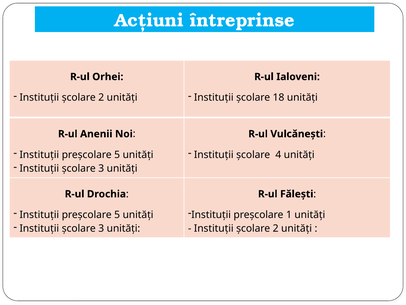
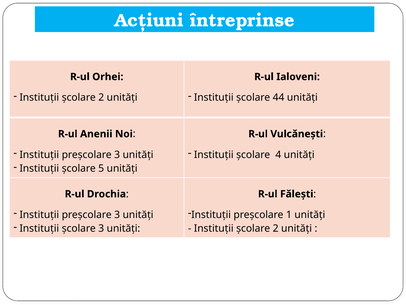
18: 18 -> 44 (279, 97)
5: 5 -> 3 (117, 154)
3: 3 -> 5 (101, 168)
5: 5 -> 3 (117, 214)
